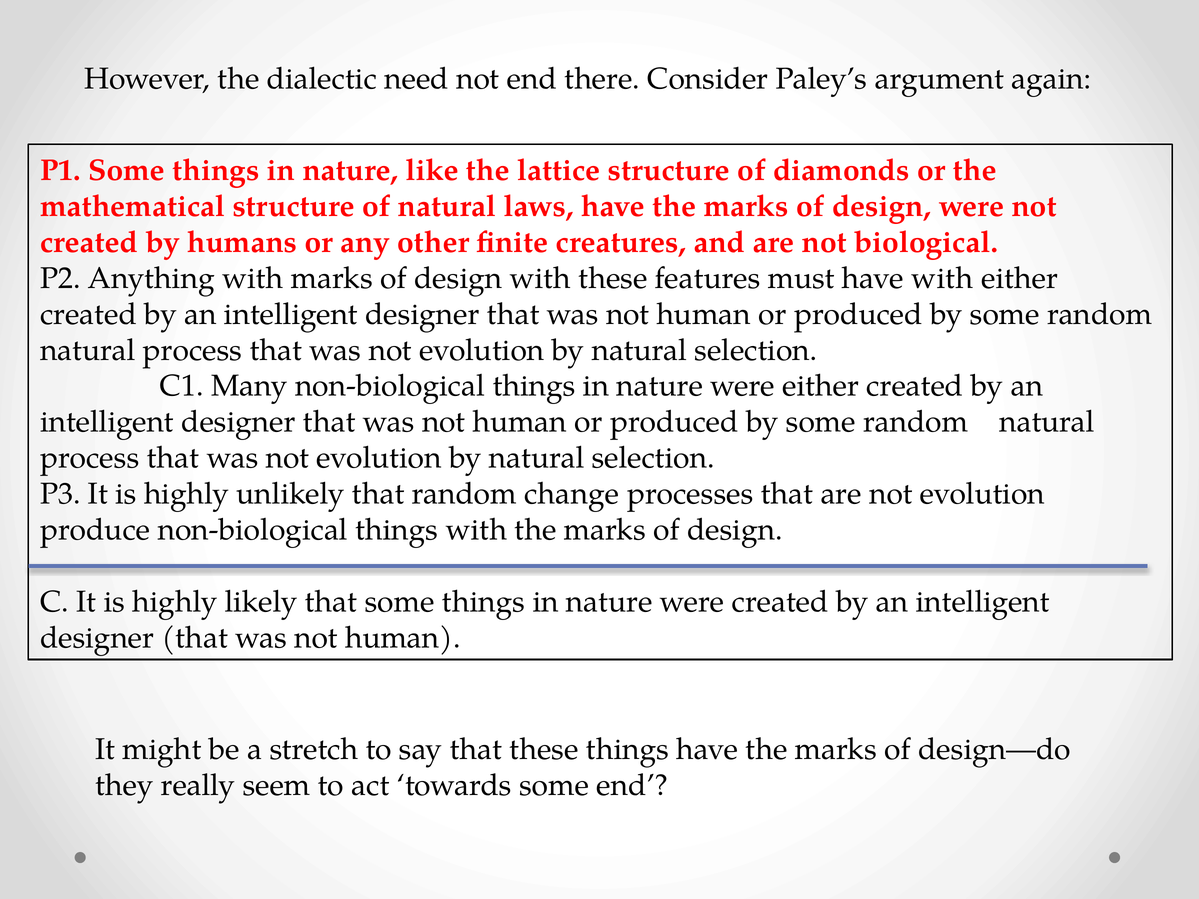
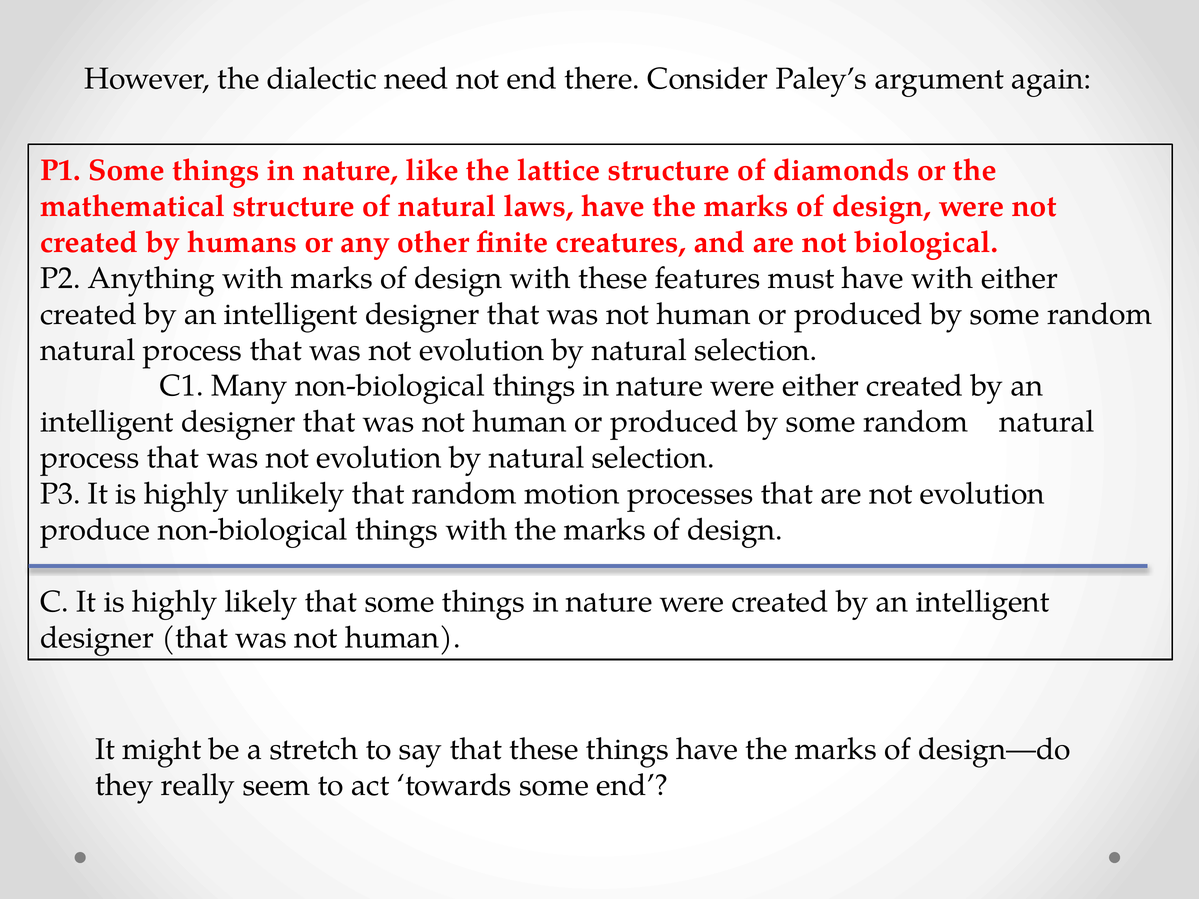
change: change -> motion (572, 494)
